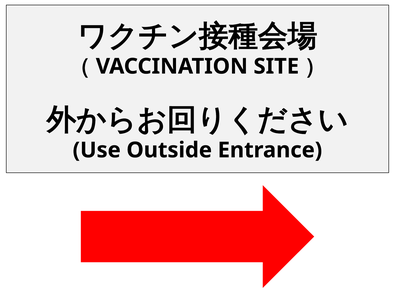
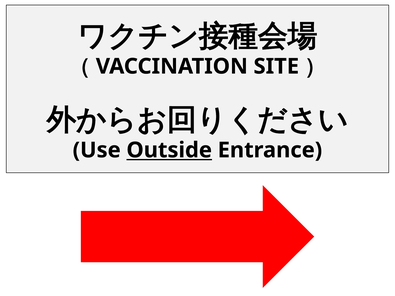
Outside underline: none -> present (169, 150)
